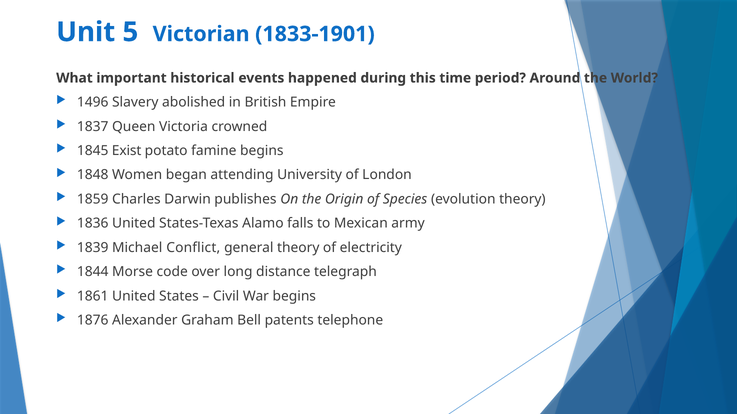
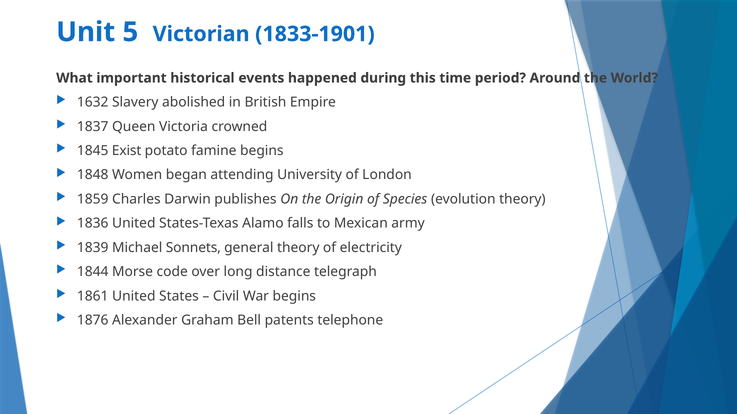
1496: 1496 -> 1632 (93, 102)
Conflict: Conflict -> Sonnets (193, 248)
